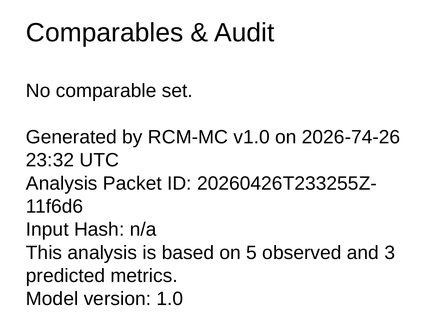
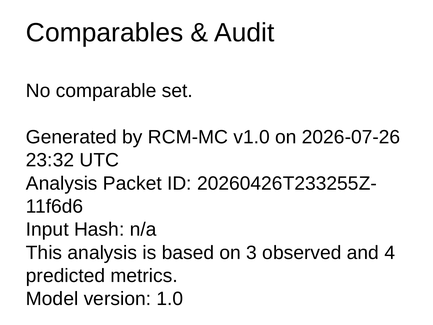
2026-74-26: 2026-74-26 -> 2026-07-26 (351, 137)
5: 5 -> 3 (252, 252)
3: 3 -> 4 (390, 252)
